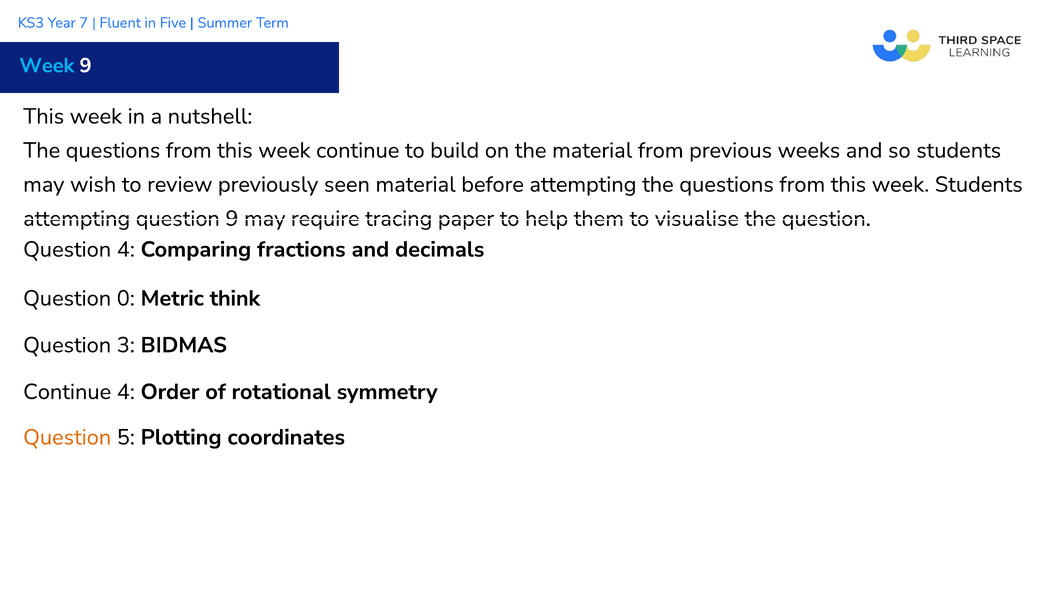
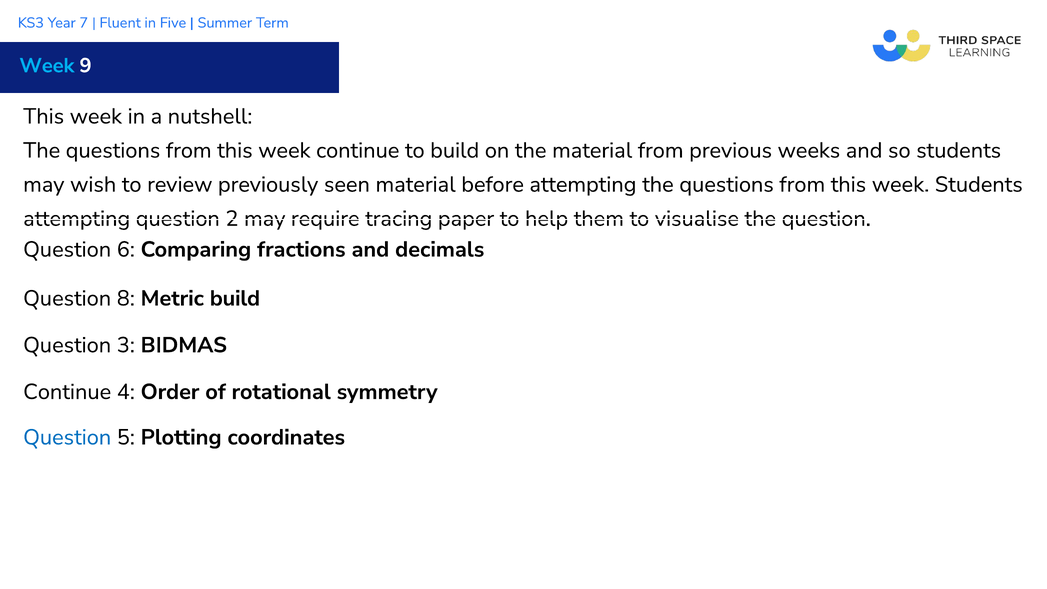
question 9: 9 -> 2 (232, 219)
Question 4: 4 -> 6 (126, 249)
0: 0 -> 8 (126, 298)
Metric think: think -> build (235, 298)
Question colour: orange -> blue (67, 437)
